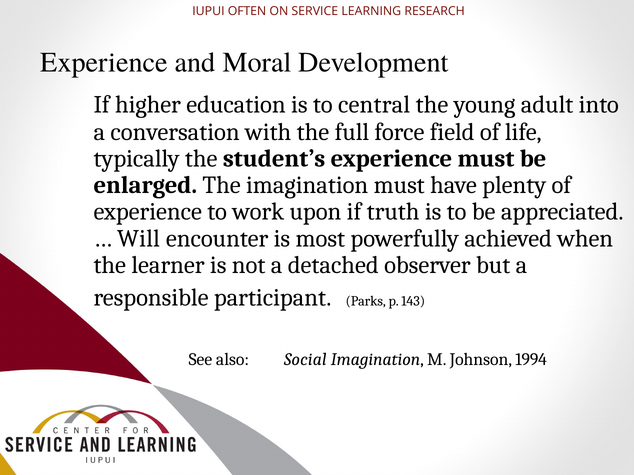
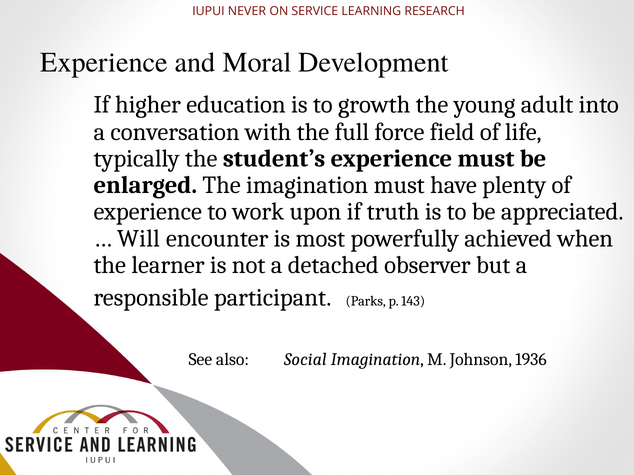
OFTEN: OFTEN -> NEVER (247, 11)
central: central -> growth (374, 105)
1994: 1994 -> 1936 (531, 360)
